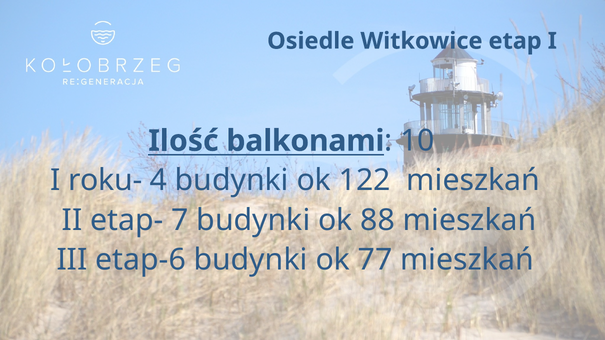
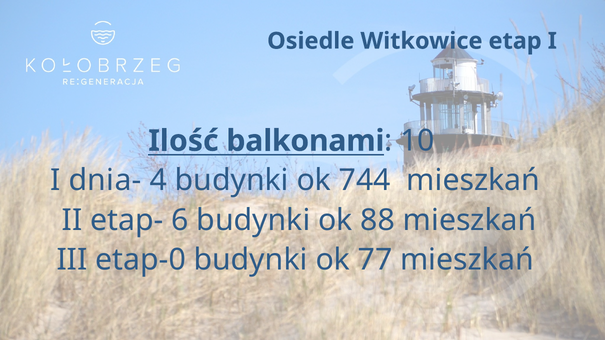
roku-: roku- -> dnia- (105, 181)
122: 122 -> 744 (365, 181)
7: 7 -> 6 (180, 220)
etap-6: etap-6 -> etap-0 (141, 260)
